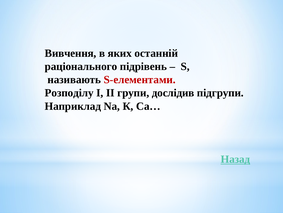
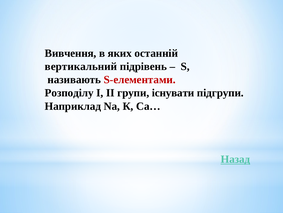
раціонального: раціонального -> вертикальний (81, 66)
дослідив: дослідив -> існувати (173, 93)
